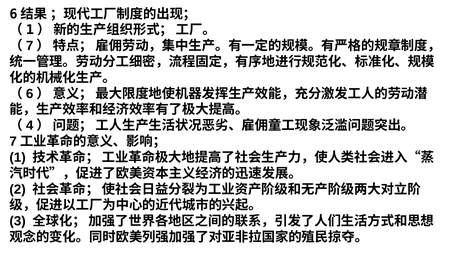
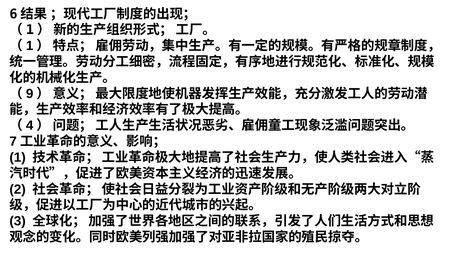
7: 7 -> 1 (30, 46)
6: 6 -> 9 (30, 94)
